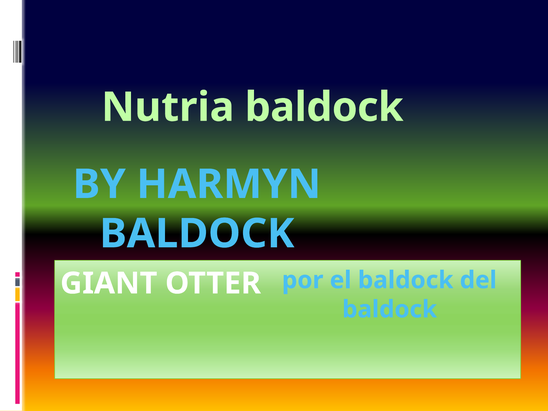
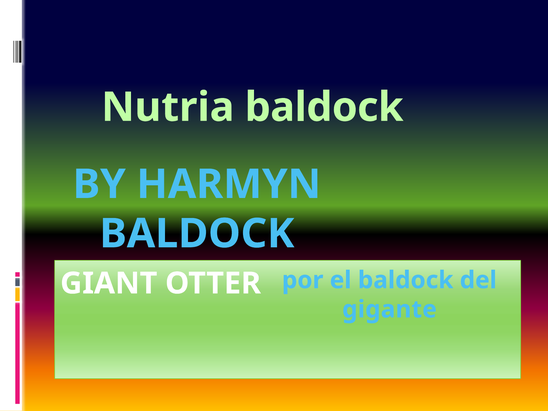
baldock: baldock -> gigante (389, 309)
